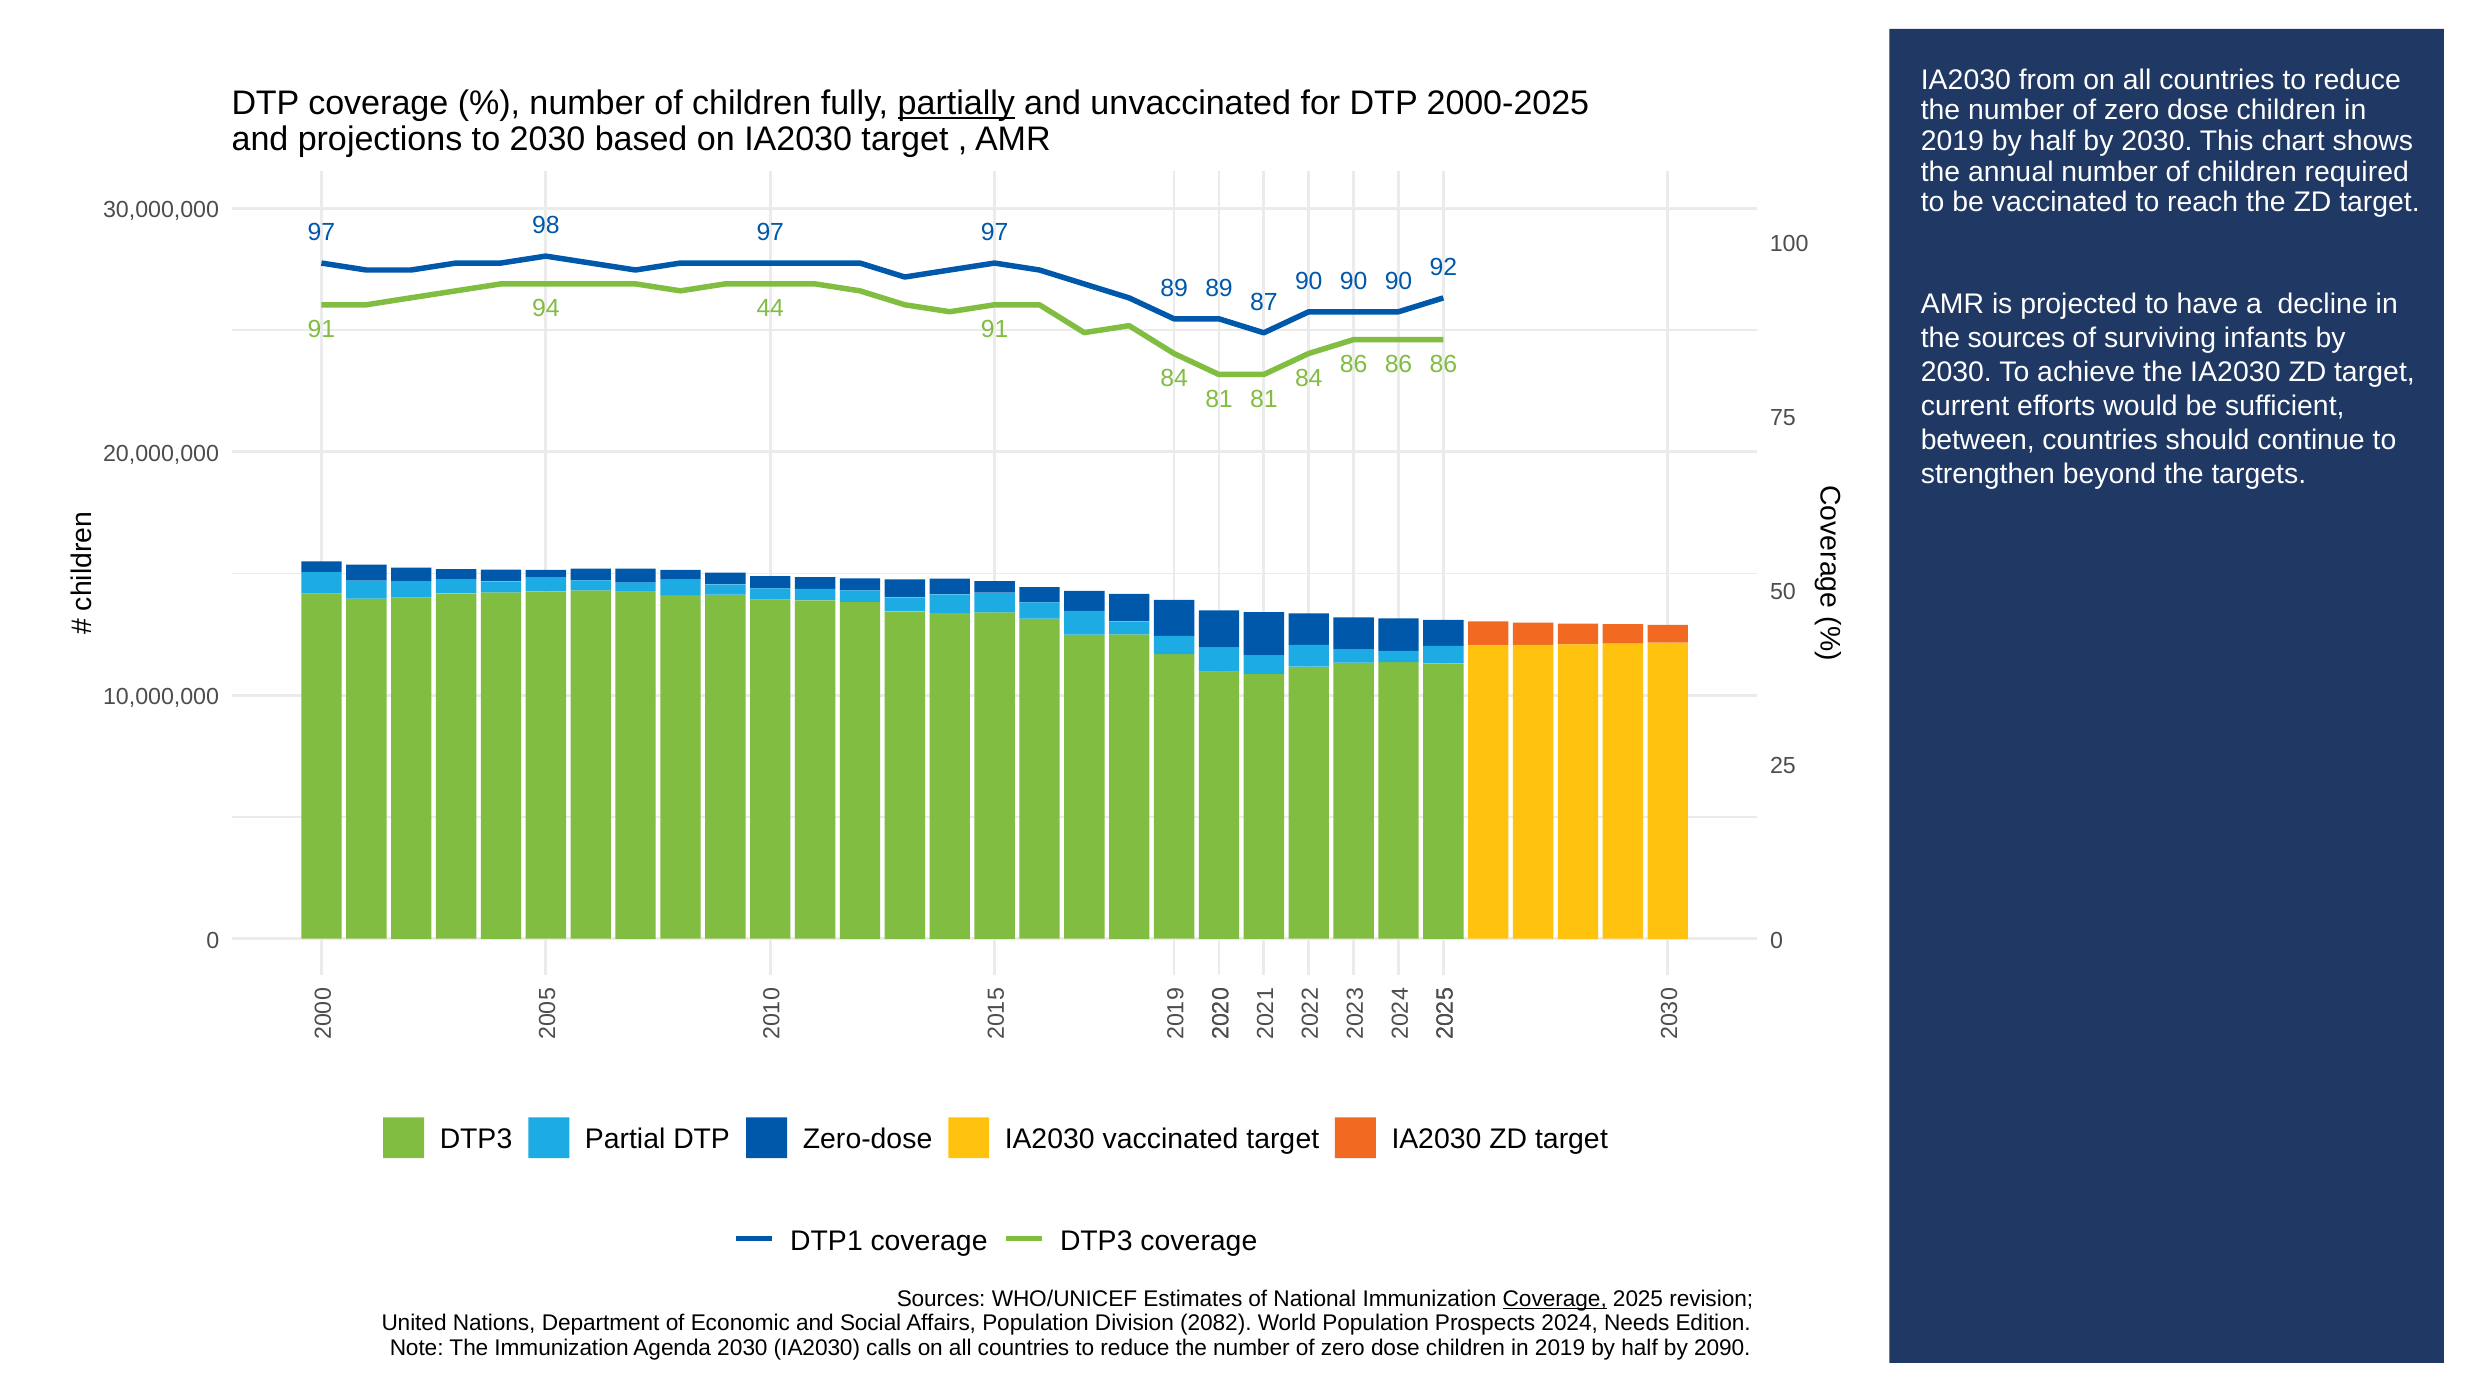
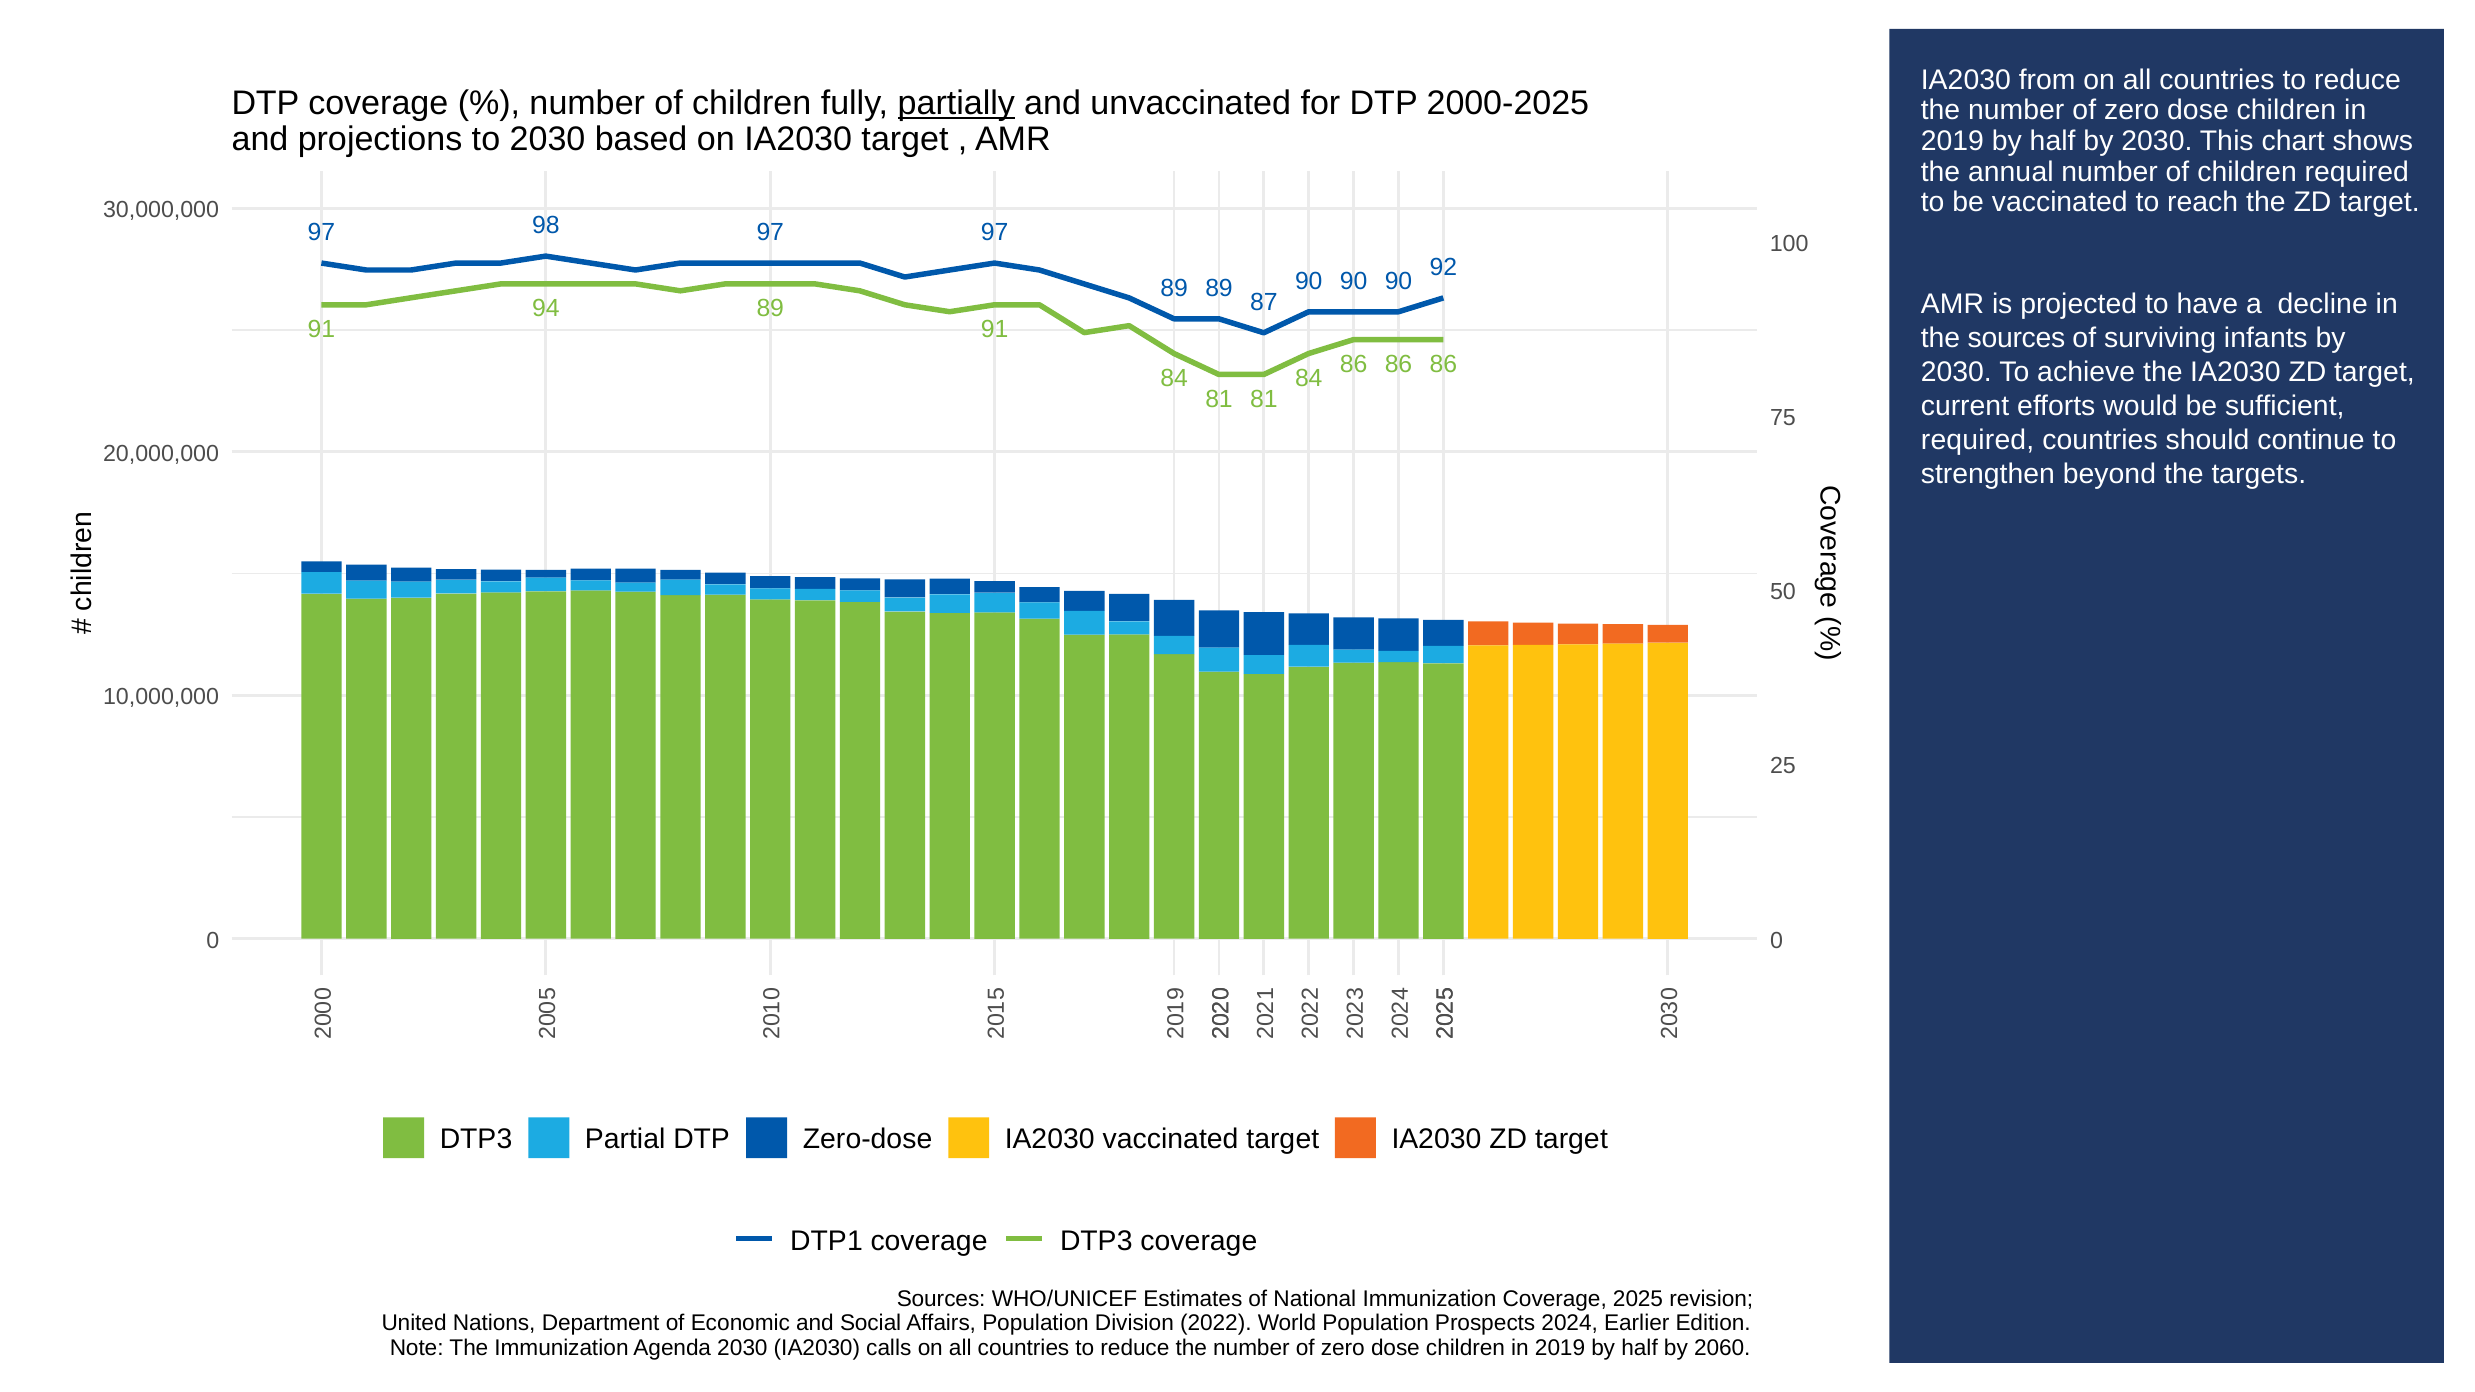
94 44: 44 -> 89 (770, 309)
between: between -> required (1978, 440)
Coverage underline: present -> none (1555, 1299)
2082: 2082 -> 2022 (1216, 1324)
Needs: Needs -> Earlier (1637, 1324)
2090: 2090 -> 2060 (1722, 1348)
